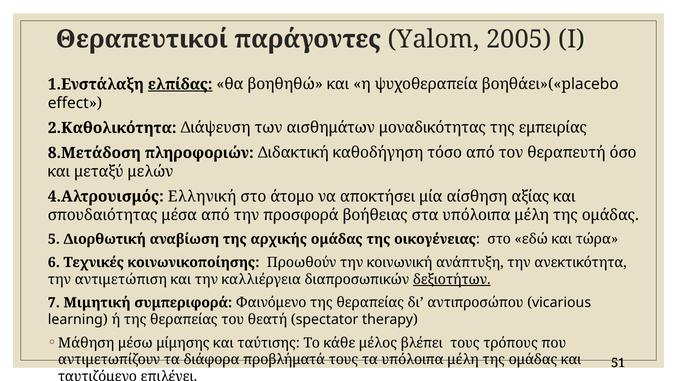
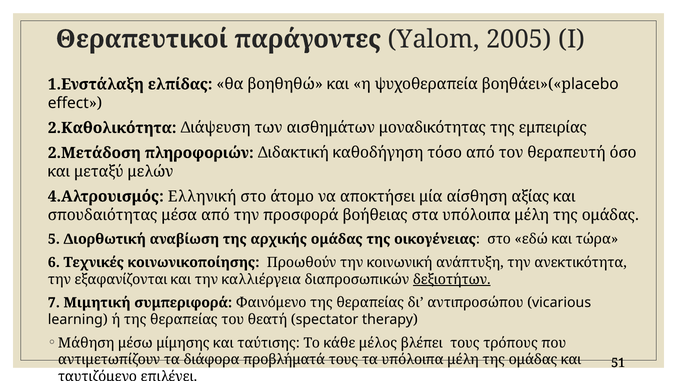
ελπίδας underline: present -> none (180, 84)
8.Μετάδοση: 8.Μετάδοση -> 2.Μετάδοση (94, 153)
αντιμετώπιση: αντιμετώπιση -> εξαφανίζονται (121, 279)
